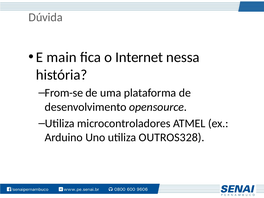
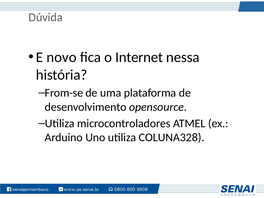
main: main -> novo (62, 57)
OUTROS328: OUTROS328 -> COLUNA328 (172, 138)
